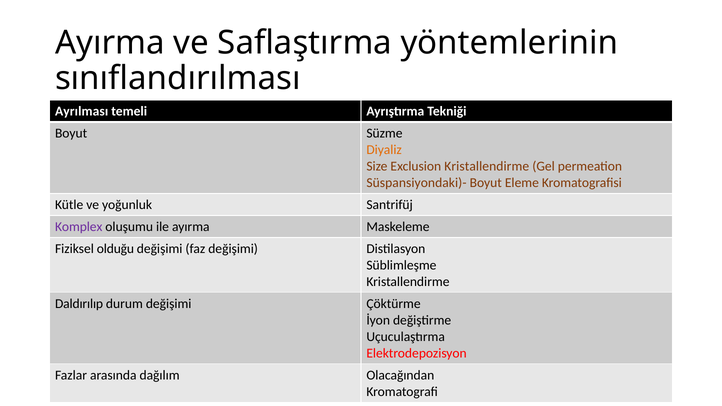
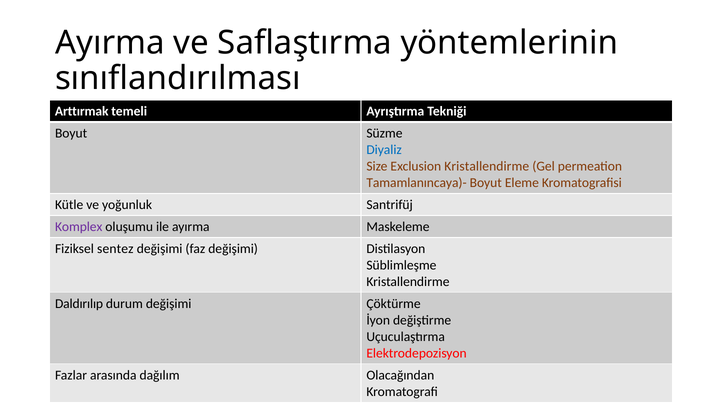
Ayrılması: Ayrılması -> Arttırmak (82, 111)
Diyaliz colour: orange -> blue (384, 150)
Süspansiyondaki)-: Süspansiyondaki)- -> Tamamlanıncaya)- (417, 183)
olduğu: olduğu -> sentez (115, 249)
